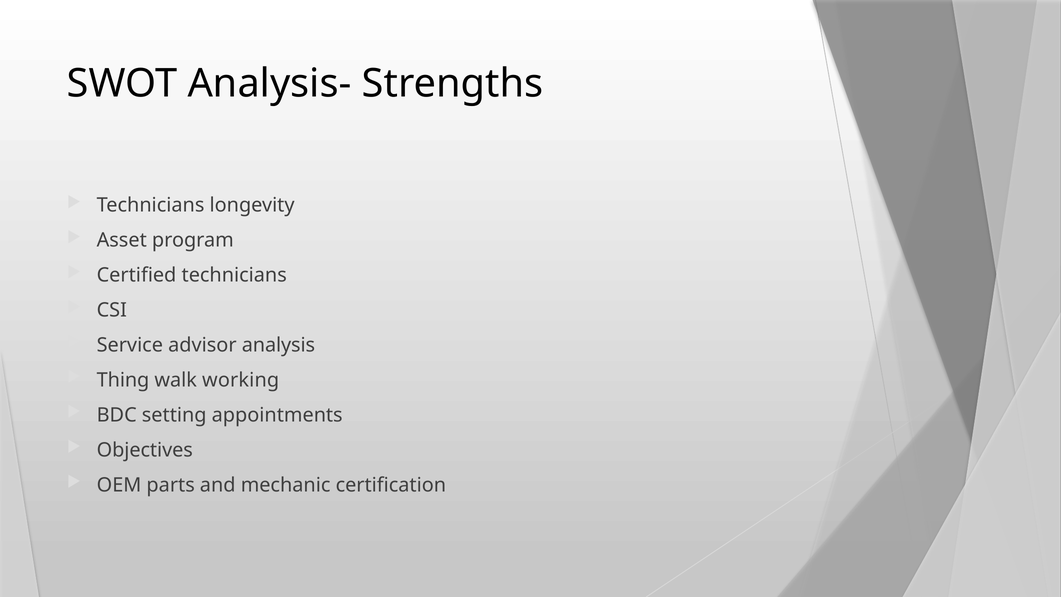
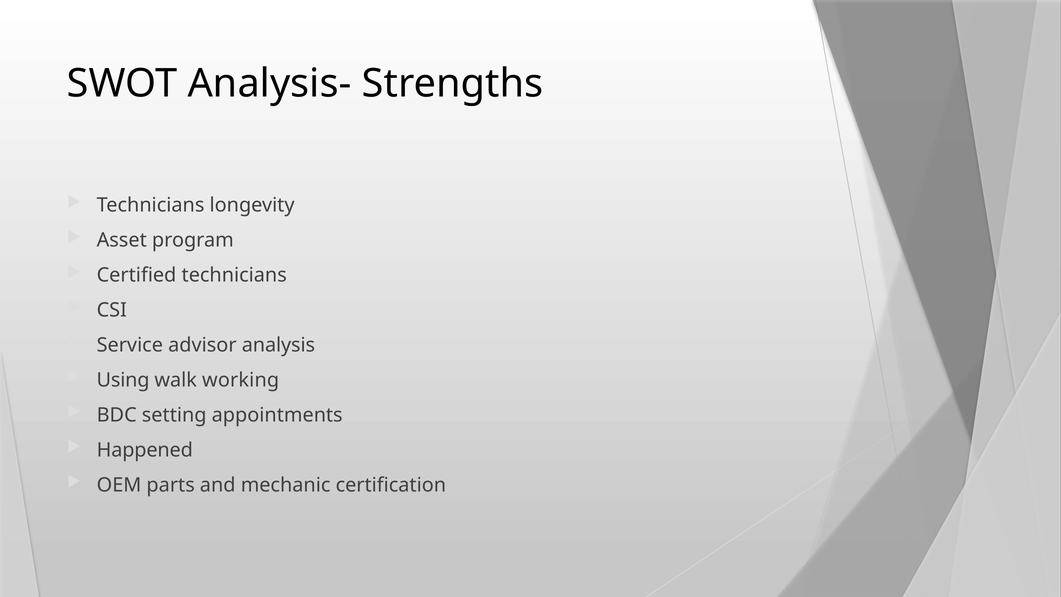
Thing: Thing -> Using (123, 380)
Objectives: Objectives -> Happened (145, 450)
